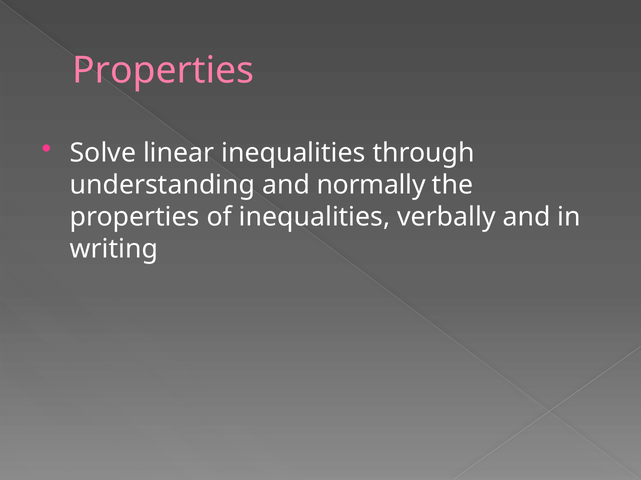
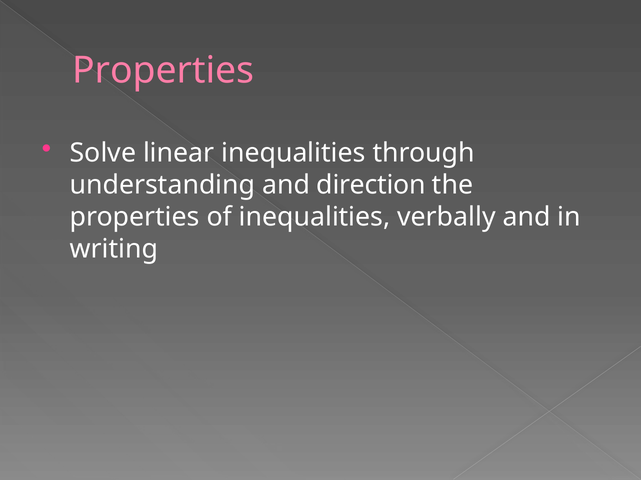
normally: normally -> direction (371, 185)
